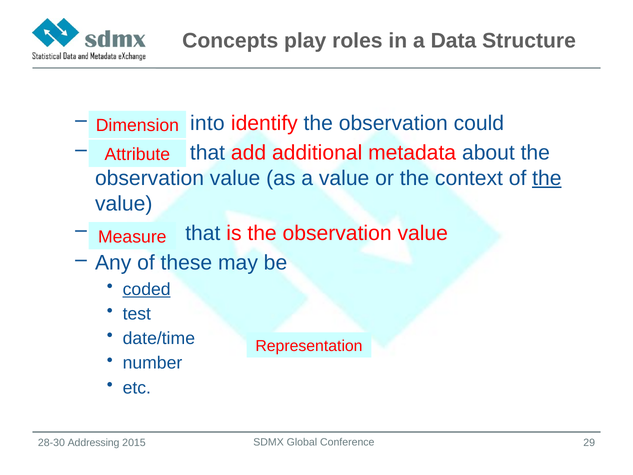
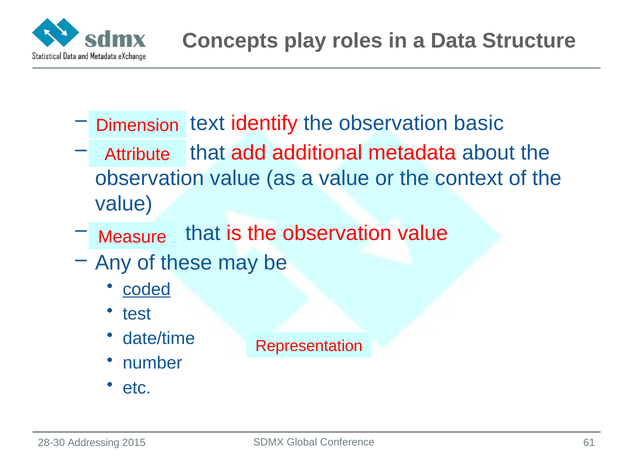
into: into -> text (207, 123)
could: could -> basic (479, 123)
the underline: present -> none (547, 178)
29: 29 -> 61 (589, 443)
